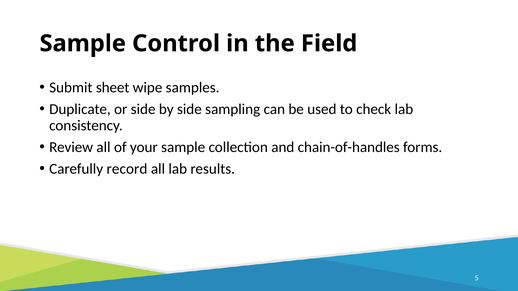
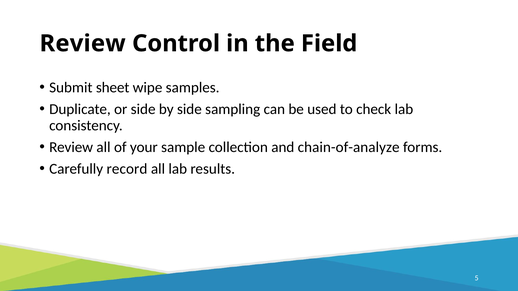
Sample: Sample -> Review (83, 44)
chain-of-handles: chain-of-handles -> chain-of-analyze (349, 147)
